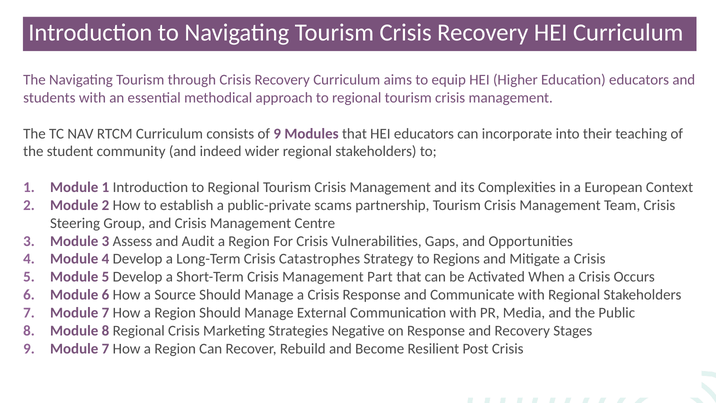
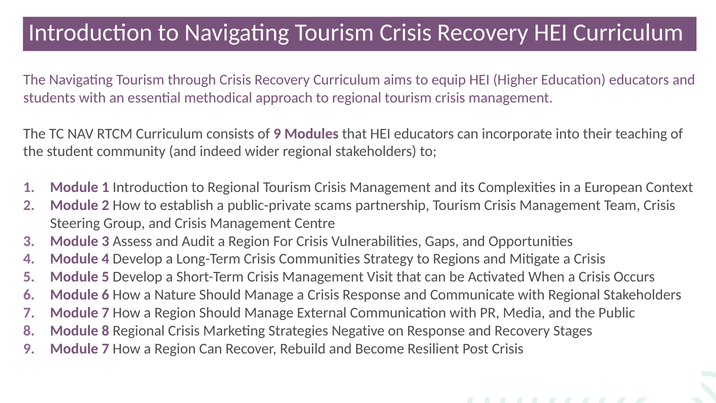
Catastrophes: Catastrophes -> Communities (320, 259)
Part: Part -> Visit (380, 277)
Source: Source -> Nature (175, 295)
